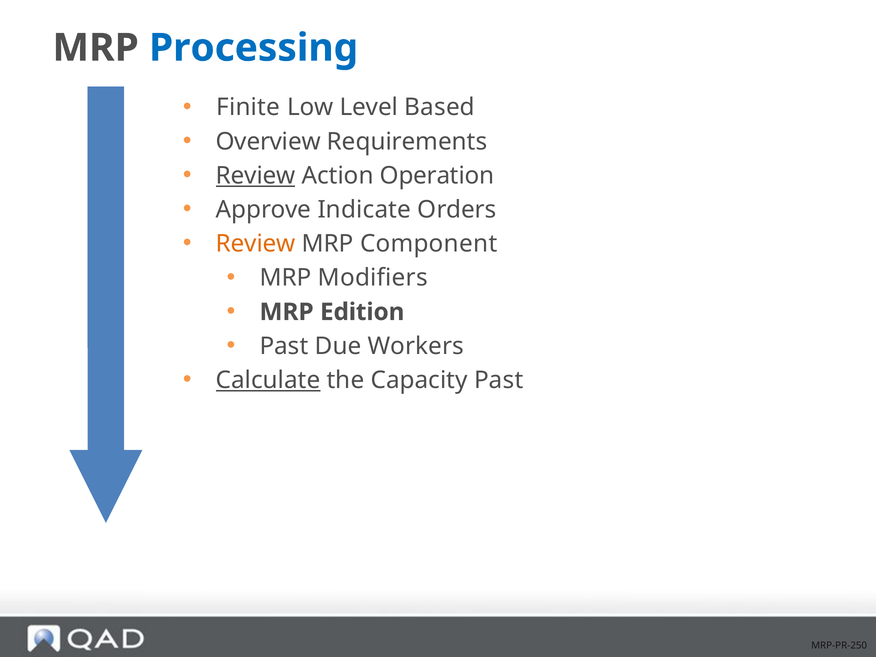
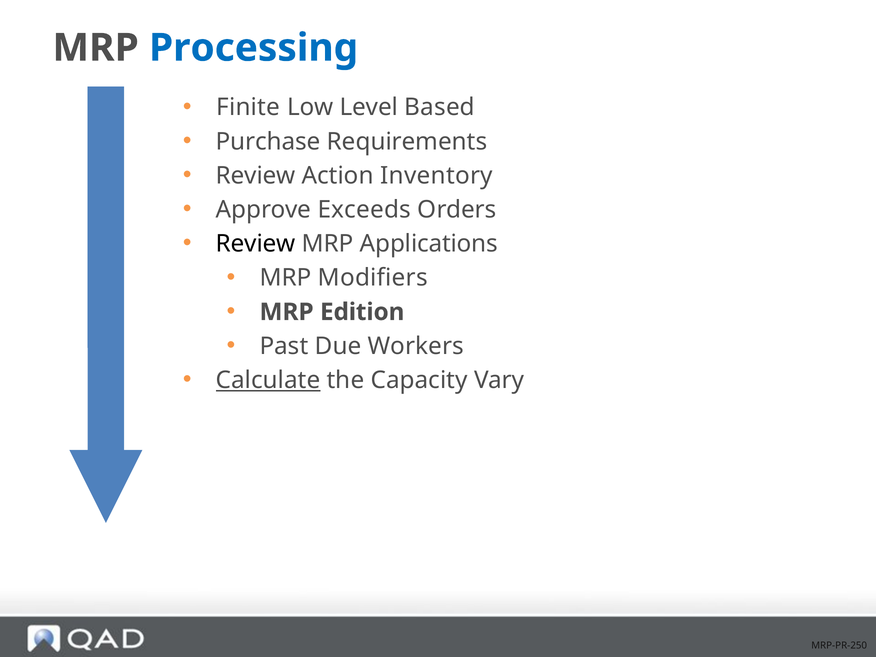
Overview: Overview -> Purchase (268, 141)
Review underline: present -> none (256, 176)
Operation: Operation -> Inventory (437, 176)
Indicate: Indicate -> Exceeds (364, 210)
Review colour: orange -> black (256, 244)
Component: Component -> Applications (429, 244)
Capacity Past: Past -> Vary (499, 380)
